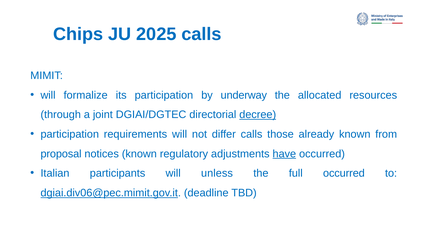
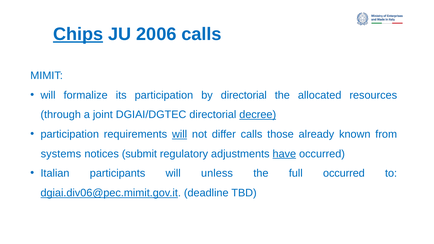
Chips underline: none -> present (78, 34)
2025: 2025 -> 2006 (156, 34)
by underway: underway -> directorial (244, 95)
will underline: none -> present (180, 134)
proposal: proposal -> systems (61, 154)
notices known: known -> submit (139, 154)
